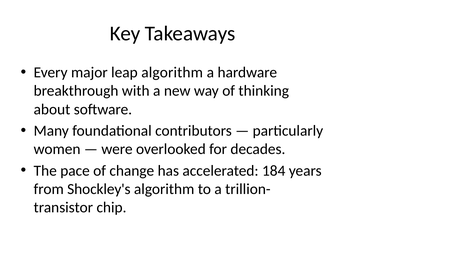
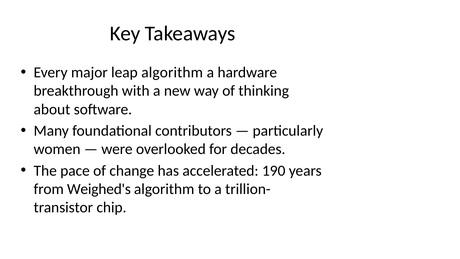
184: 184 -> 190 (274, 171)
Shockley's: Shockley's -> Weighed's (99, 189)
